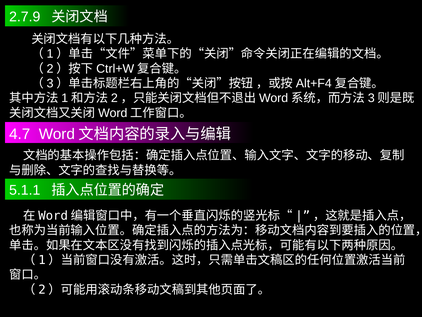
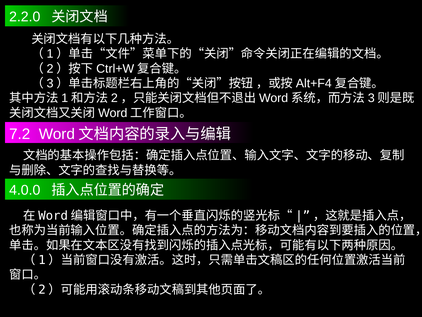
2.7.9: 2.7.9 -> 2.2.0 (25, 17)
4.7: 4.7 -> 7.2 (20, 134)
5.1.1: 5.1.1 -> 4.0.0 (25, 190)
